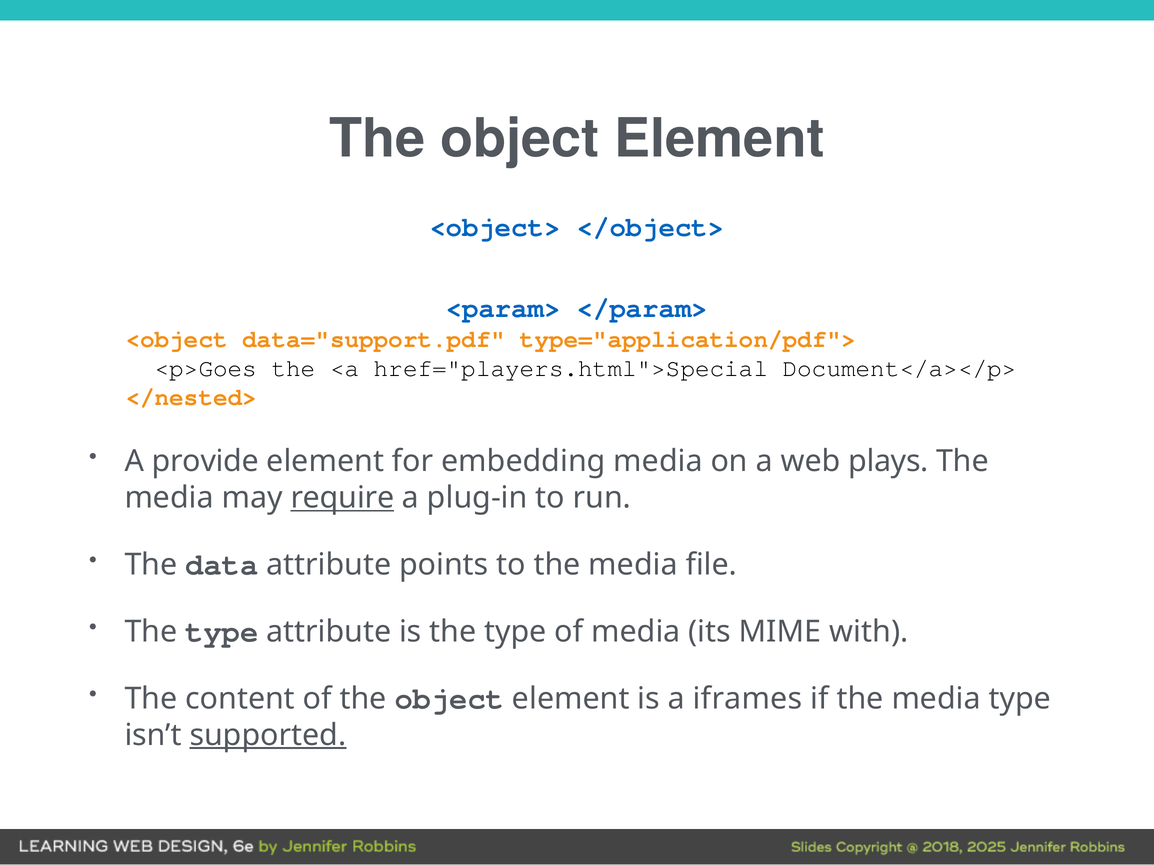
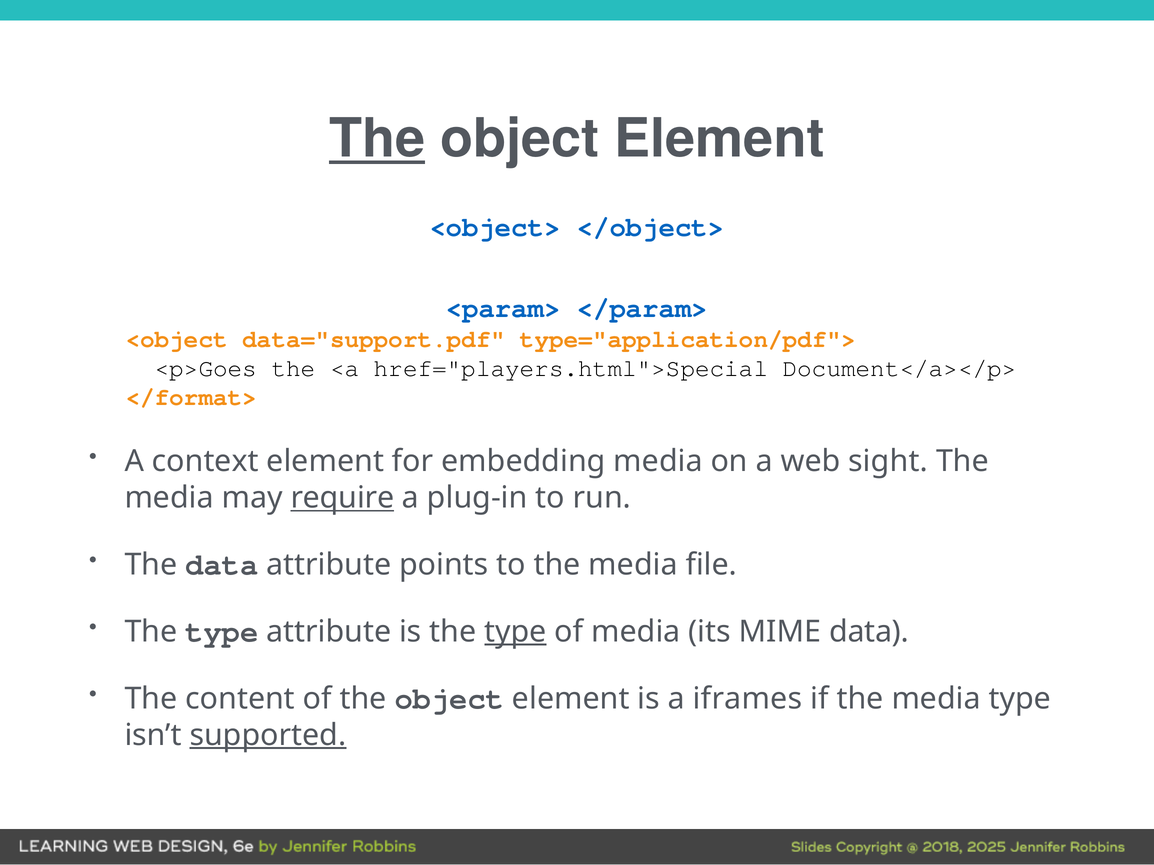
The underline: none -> present (377, 139)
</nested>: </nested> -> </format> (191, 398)
provide: provide -> context (205, 461)
plays: plays -> sight (888, 461)
type underline: none -> present (515, 632)
MIME with: with -> data (869, 632)
